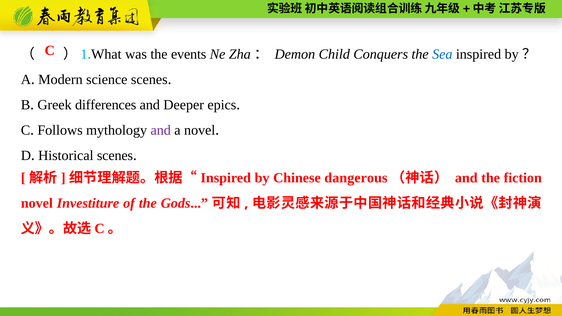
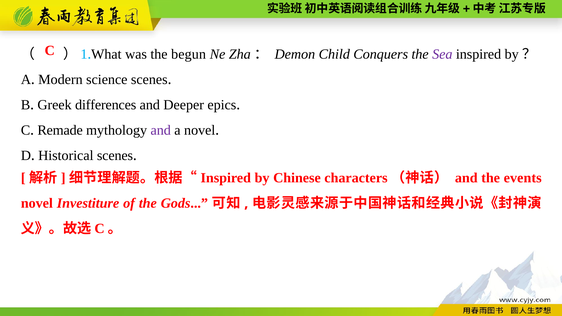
events: events -> begun (189, 54)
Sea colour: blue -> purple (442, 54)
Follows: Follows -> Remade (60, 130)
dangerous: dangerous -> characters (356, 178)
fiction: fiction -> events (523, 178)
